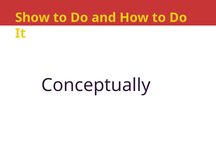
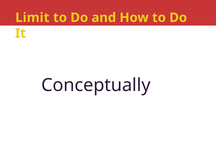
Show: Show -> Limit (32, 18)
